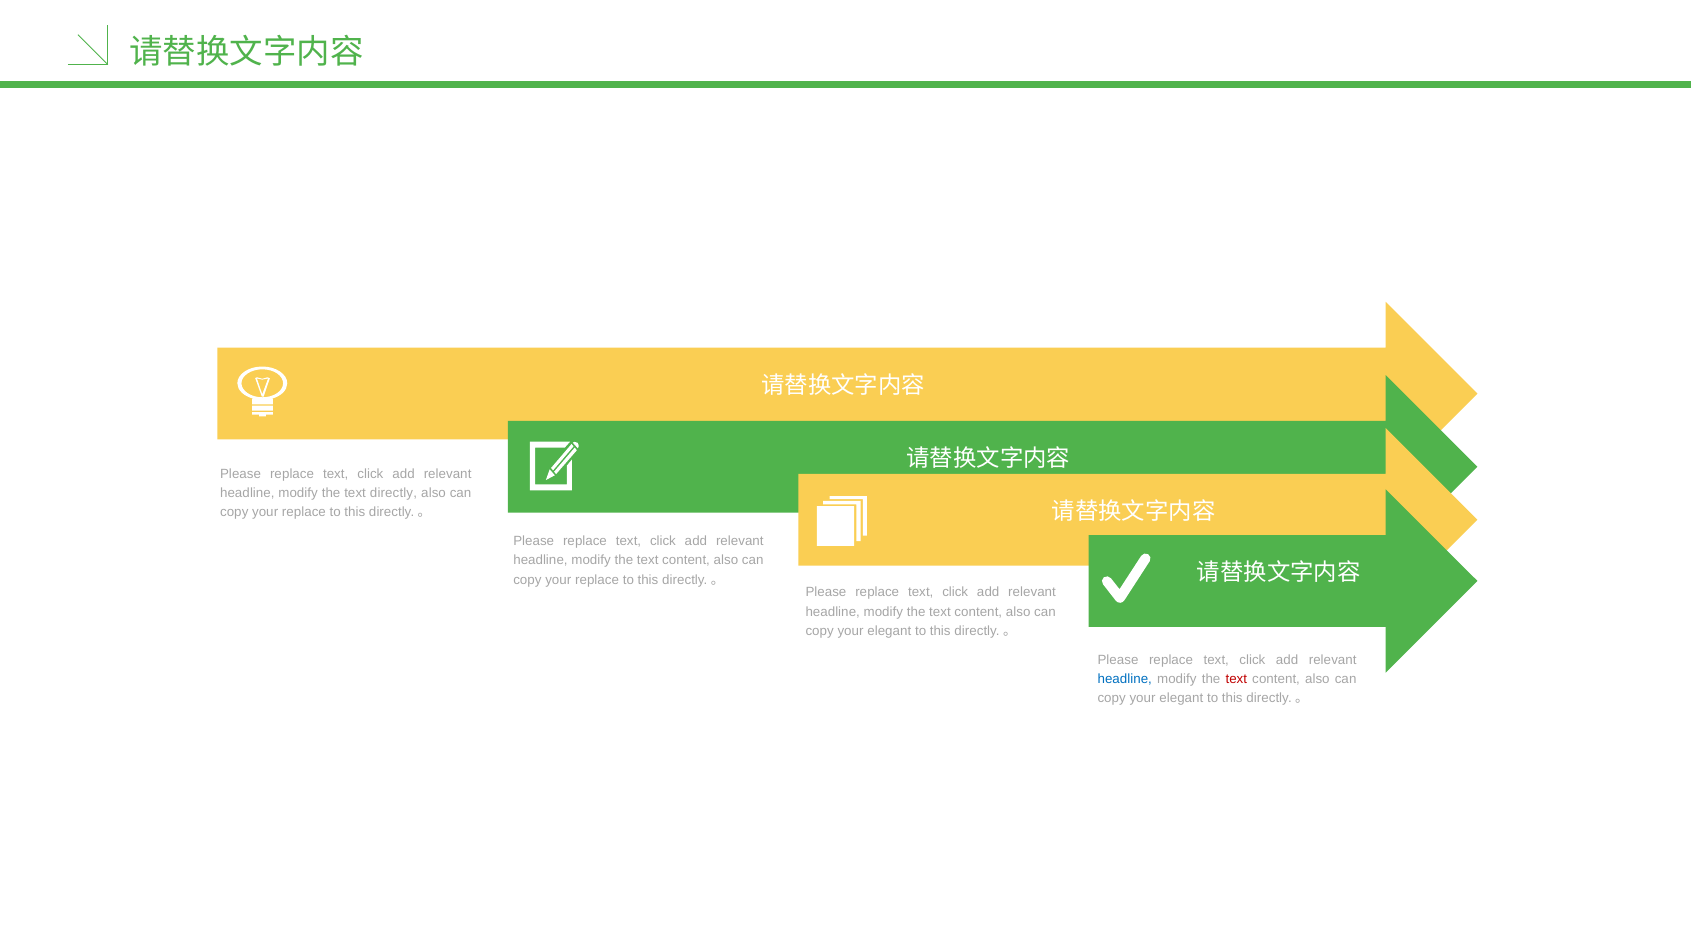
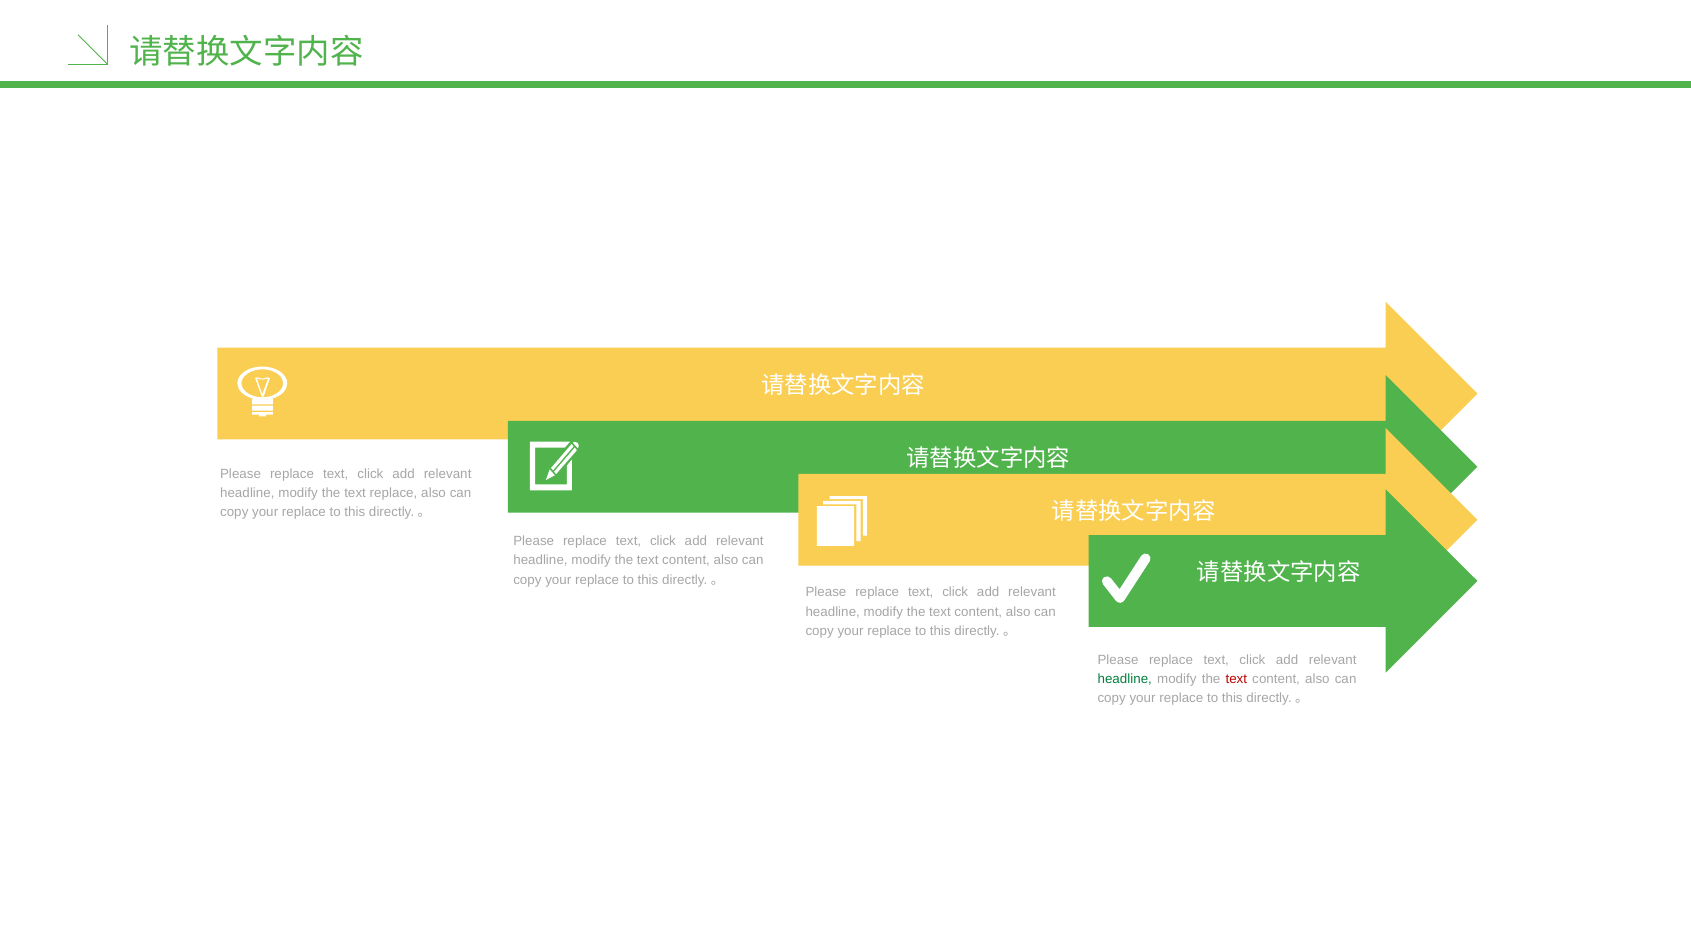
text directly: directly -> replace (394, 493)
elegant: elegant -> replace (889, 631)
headline colour: blue -> green (1125, 679)
elegant: elegant -> replace (1181, 698)
